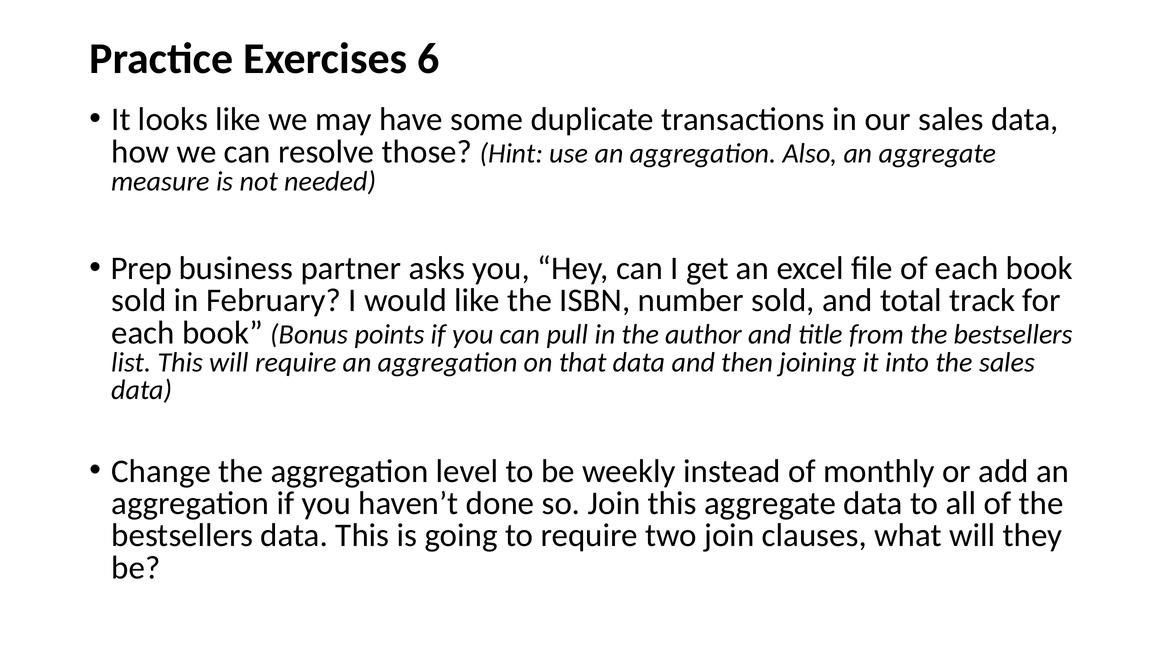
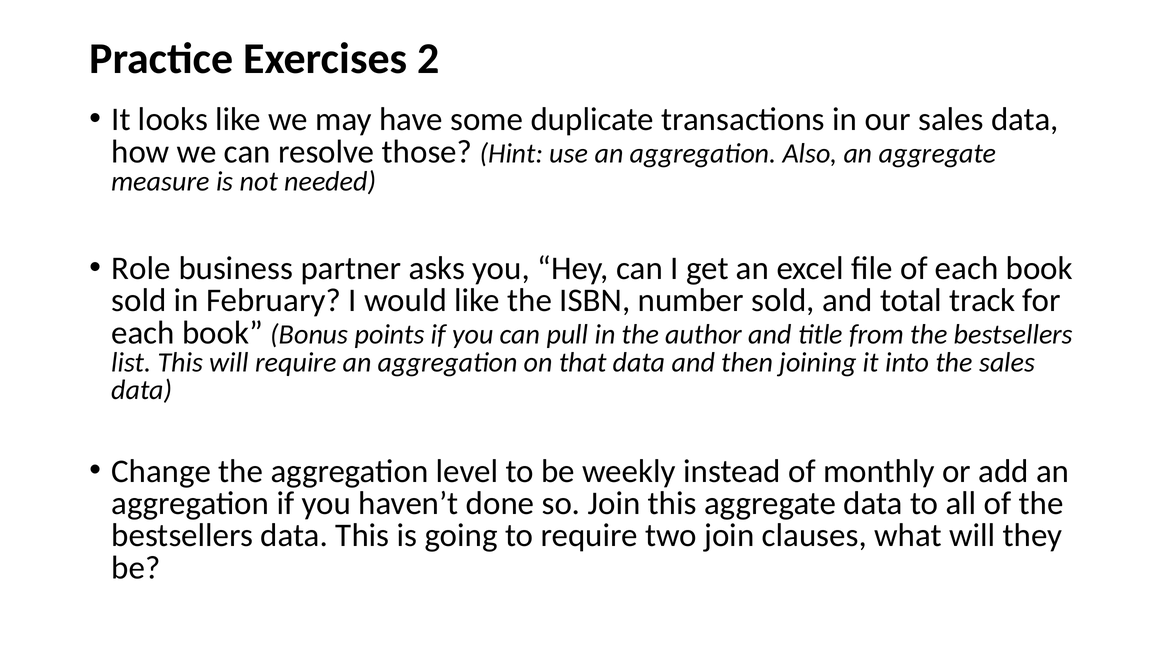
6: 6 -> 2 (428, 59)
Prep: Prep -> Role (141, 269)
